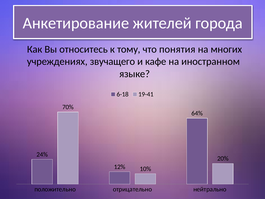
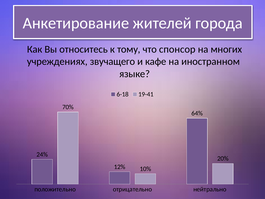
понятия: понятия -> спонсор (177, 49)
